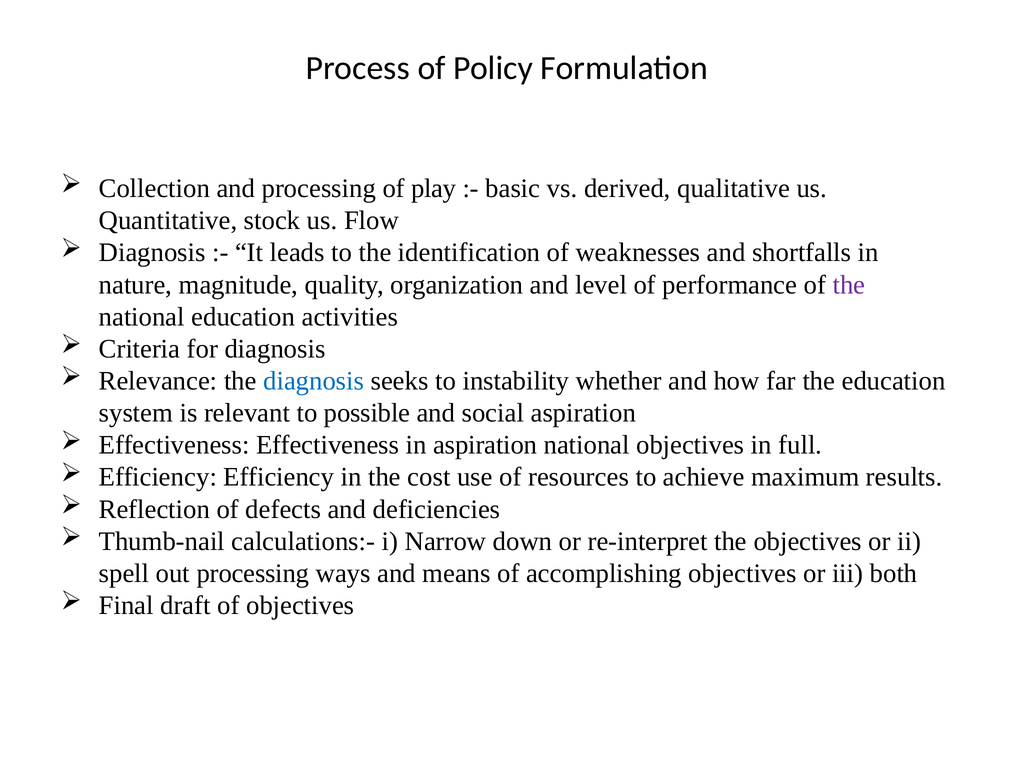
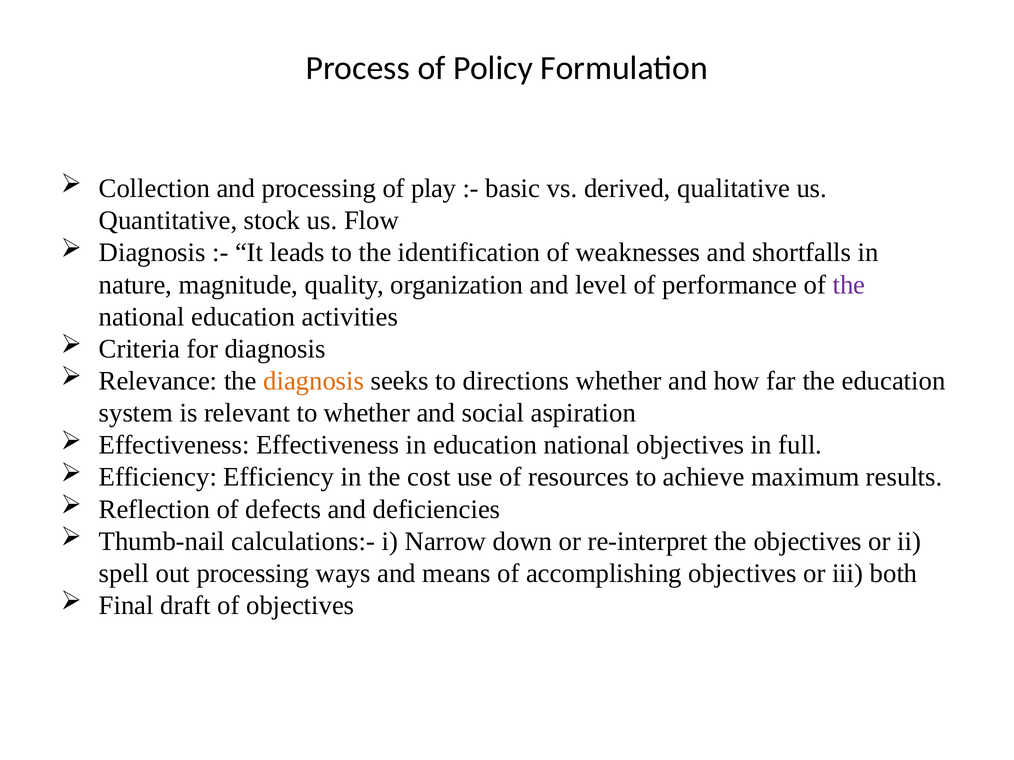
diagnosis colour: blue -> orange (314, 381)
instability: instability -> directions (516, 381)
to possible: possible -> whether (367, 413)
in aspiration: aspiration -> education (485, 445)
